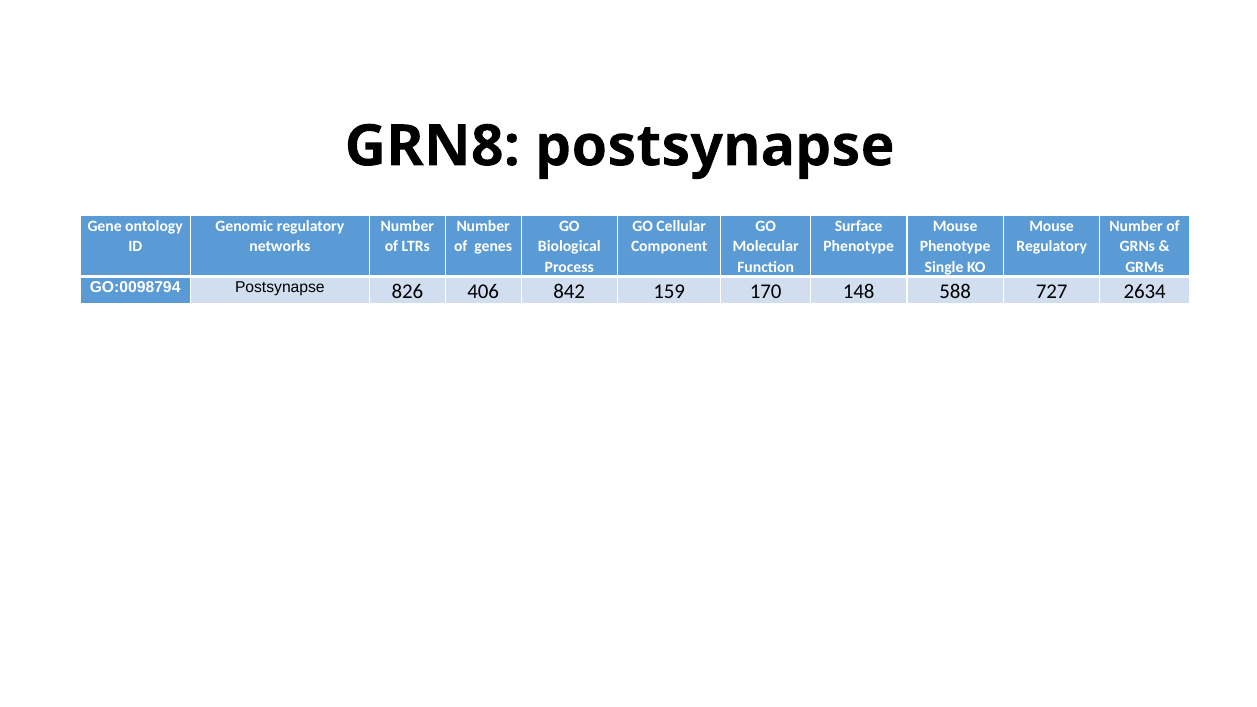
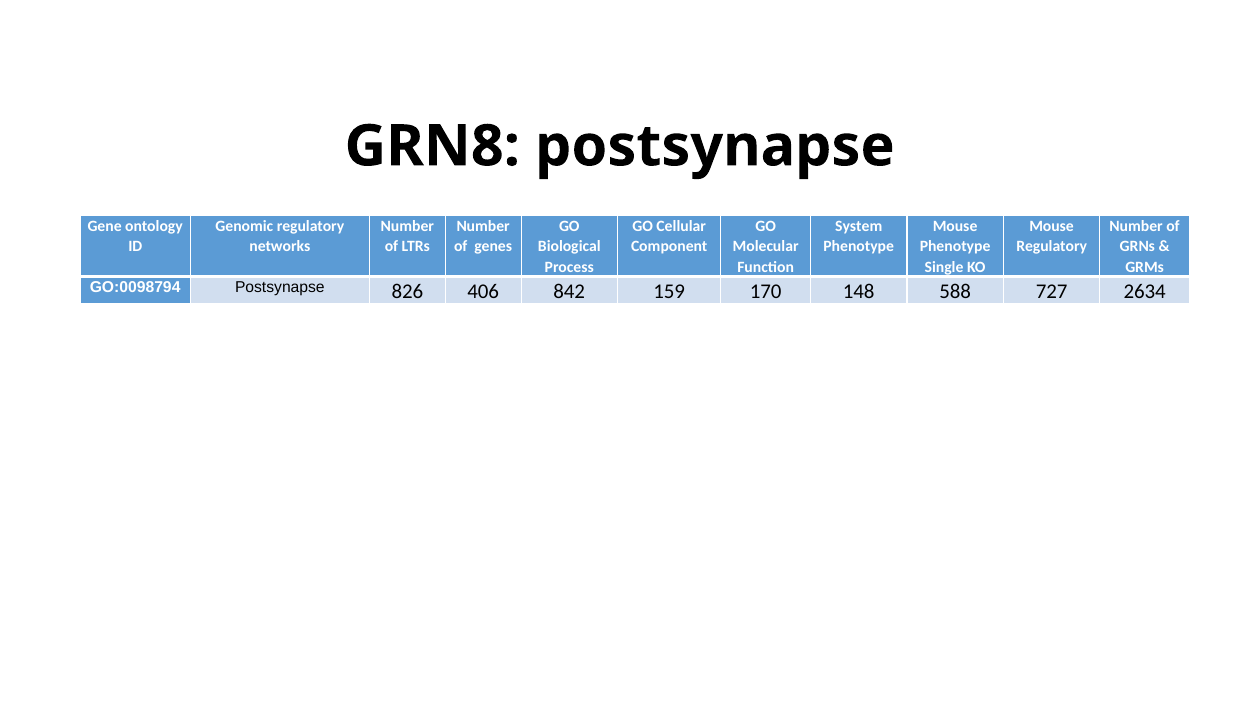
Surface: Surface -> System (859, 226)
